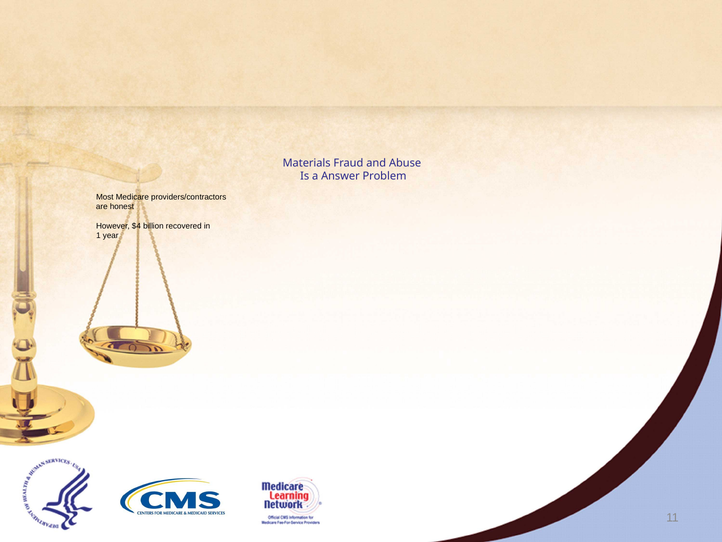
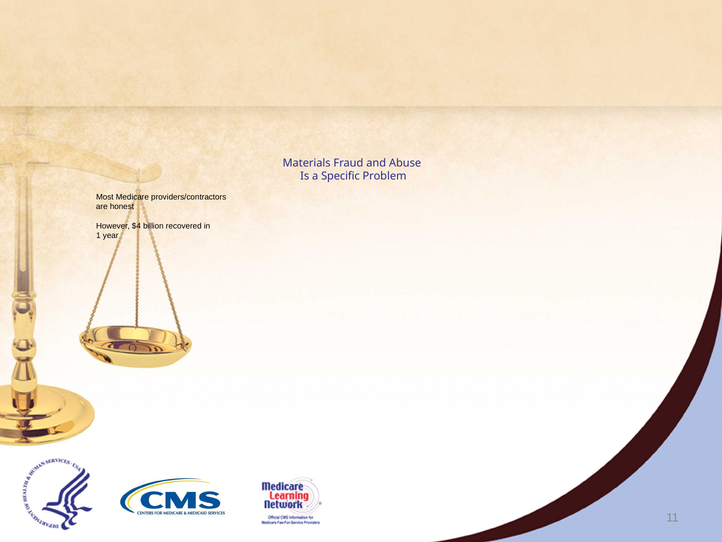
Answer: Answer -> Specific (340, 176)
